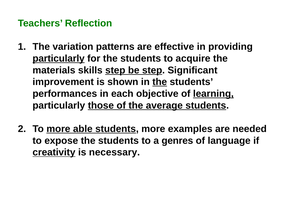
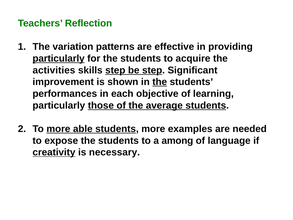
materials: materials -> activities (54, 70)
learning underline: present -> none (213, 94)
genres: genres -> among (177, 140)
